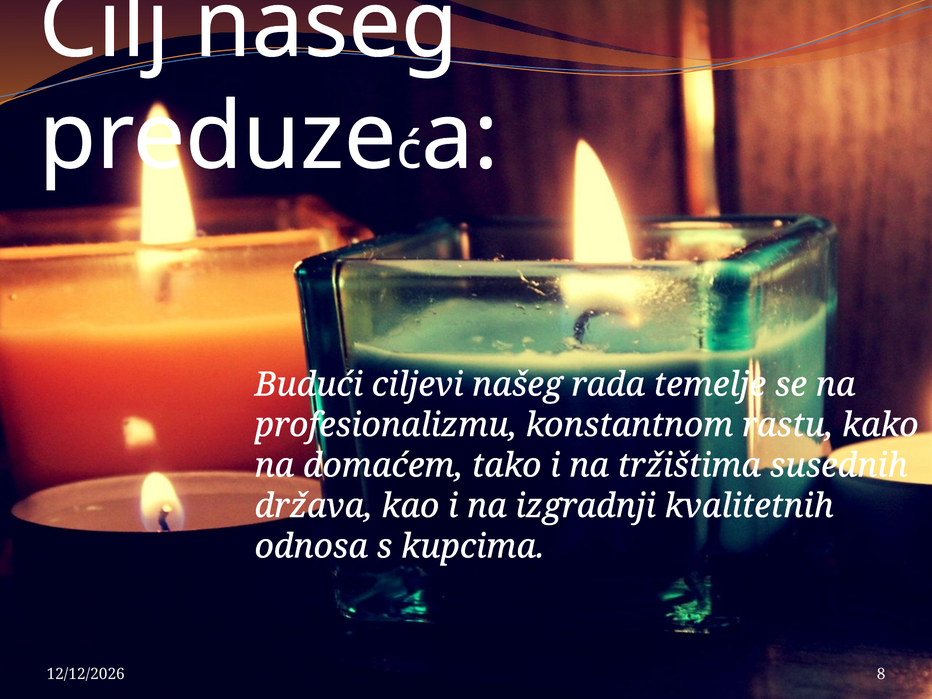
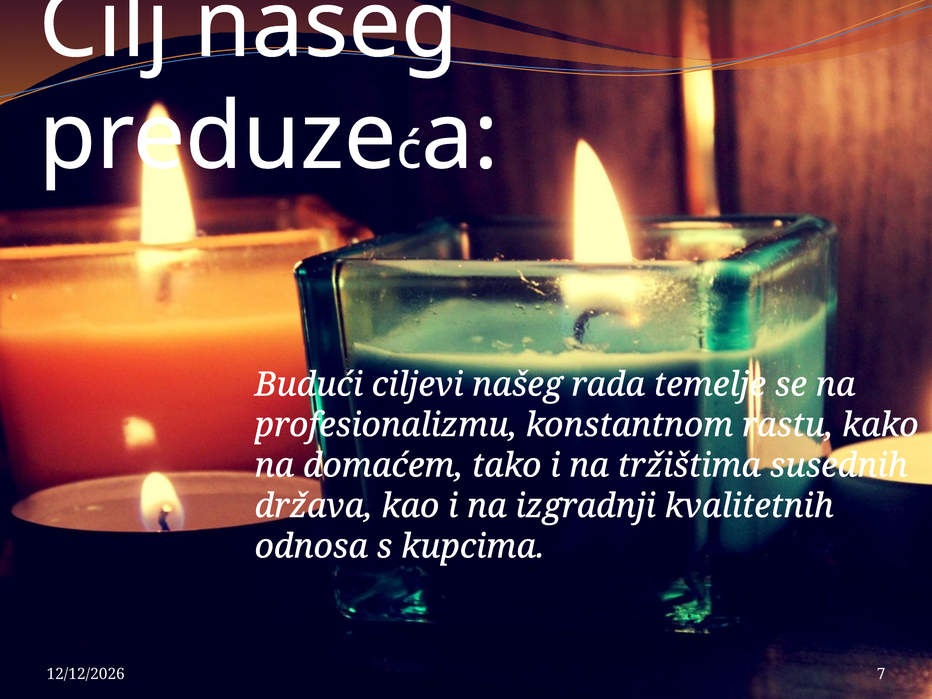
8: 8 -> 7 (881, 674)
